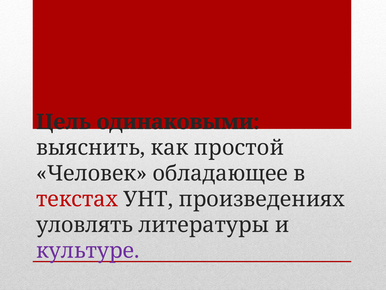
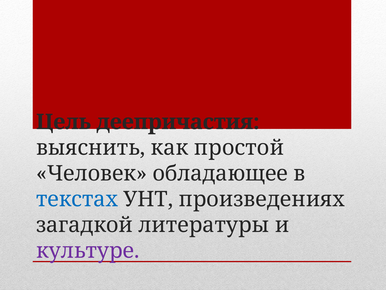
одинаковыми: одинаковыми -> деепричастия (178, 122)
текстах colour: red -> blue (77, 199)
уловлять: уловлять -> загадкой (84, 225)
